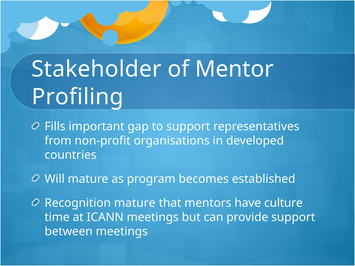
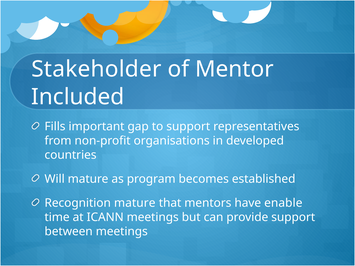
Profiling: Profiling -> Included (78, 97)
culture: culture -> enable (283, 203)
